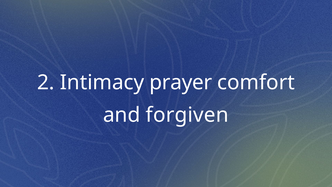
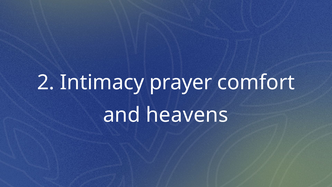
forgiven: forgiven -> heavens (187, 115)
